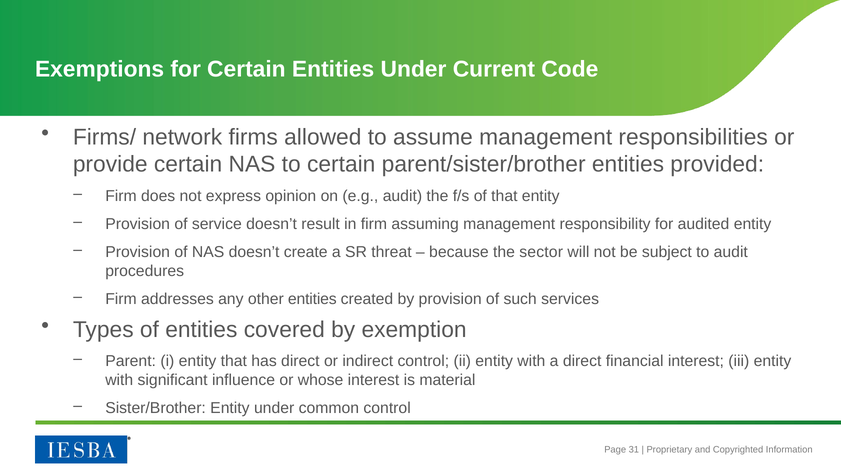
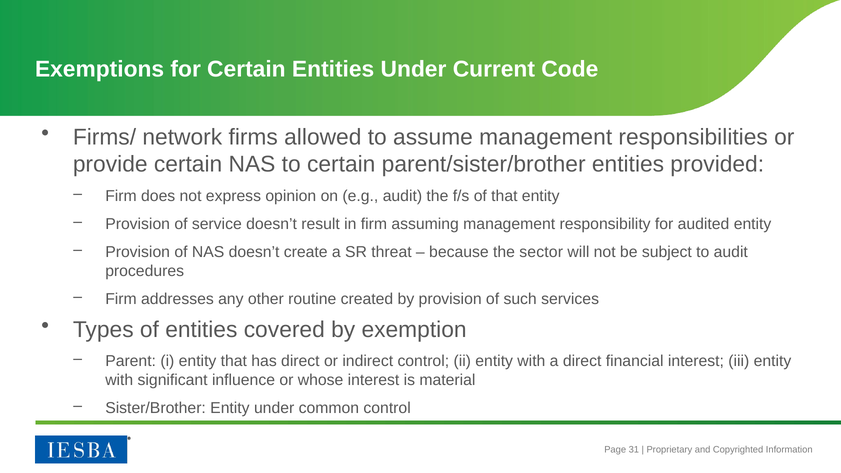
other entities: entities -> routine (312, 299)
